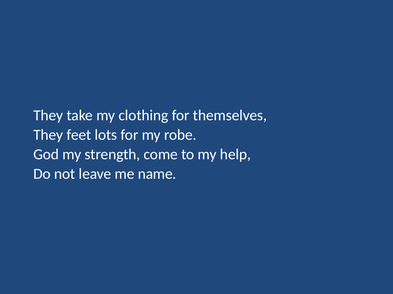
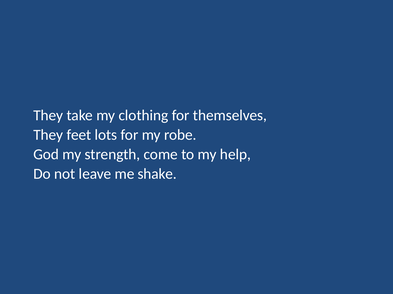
name: name -> shake (157, 174)
